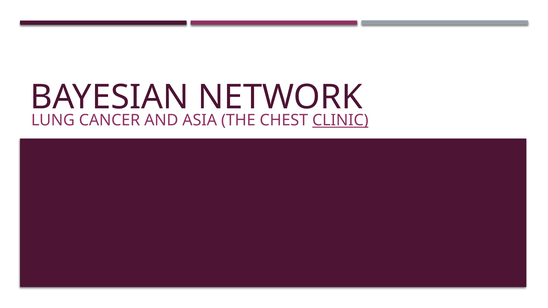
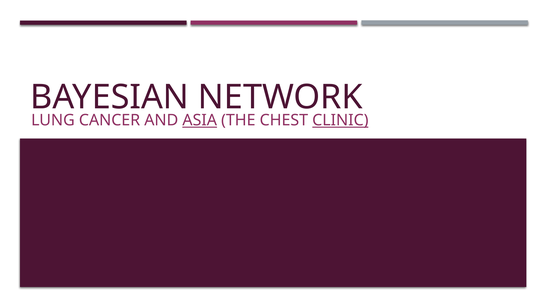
ASIA underline: none -> present (200, 120)
